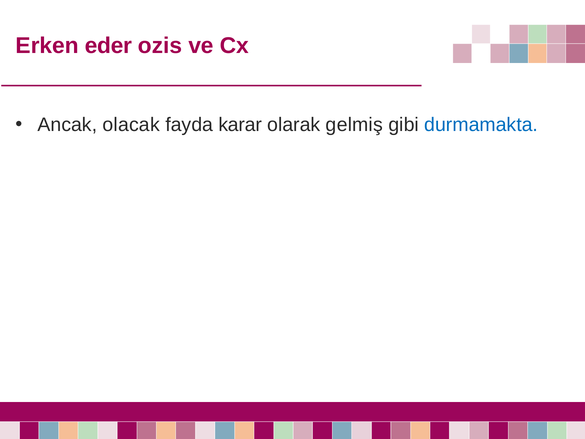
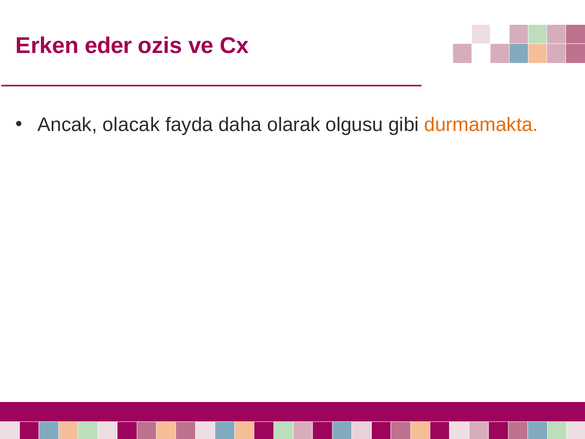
karar: karar -> daha (240, 125)
gelmiş: gelmiş -> olgusu (354, 125)
durmamakta colour: blue -> orange (481, 125)
